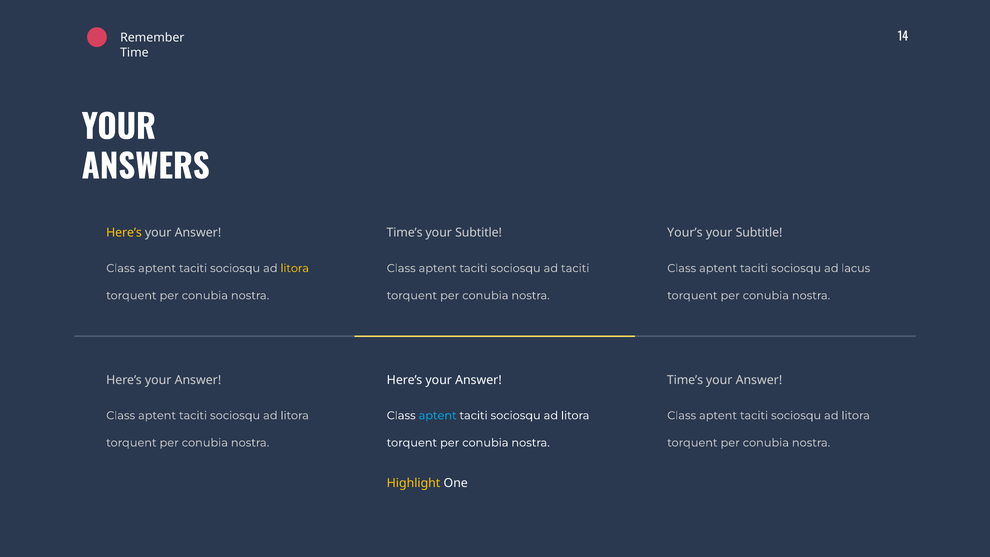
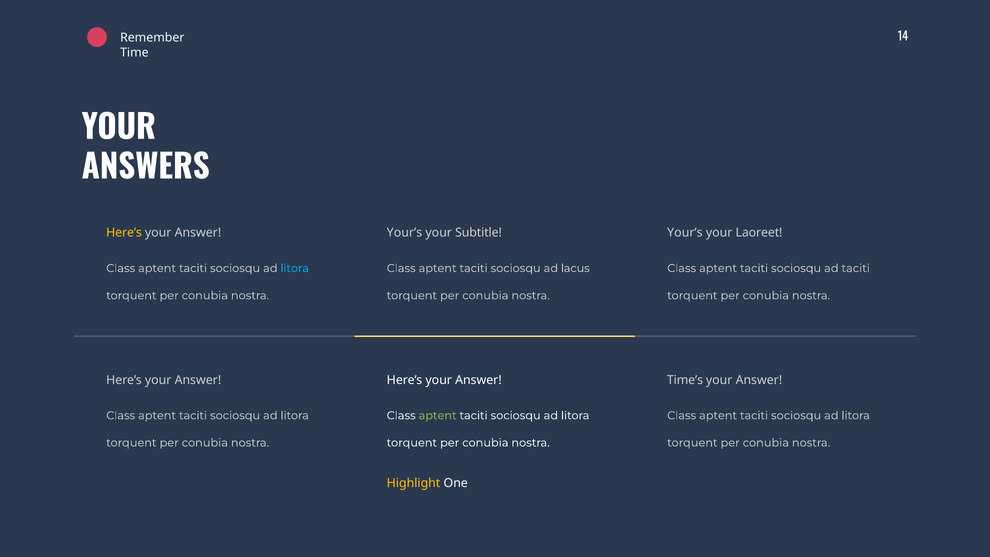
Time’s: Time’s -> Your’s (404, 233)
Subtitle: Subtitle -> Laoreet (759, 233)
litora colour: yellow -> light blue (295, 268)
ad taciti: taciti -> lacus (575, 268)
ad lacus: lacus -> taciti (856, 268)
aptent colour: light blue -> light green (438, 415)
